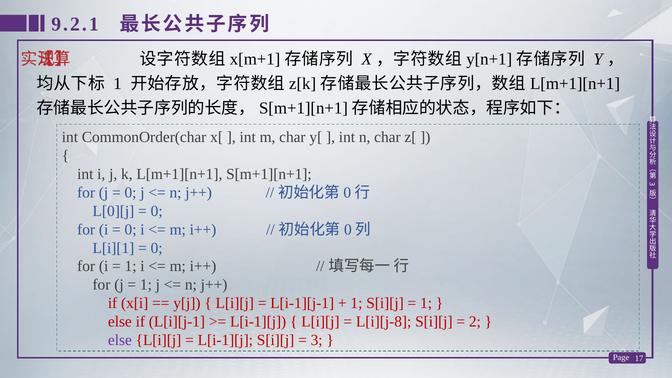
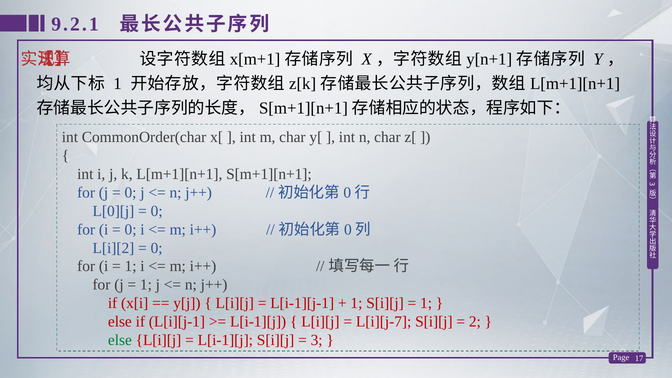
L[i][1: L[i][1 -> L[i][2 (113, 248)
L[i][j-8: L[i][j-8 -> L[i][j-7 (384, 322)
else colour: purple -> green (120, 340)
